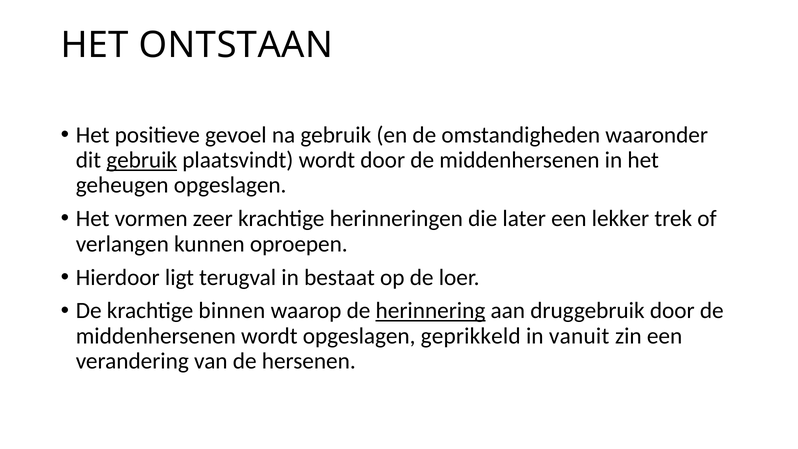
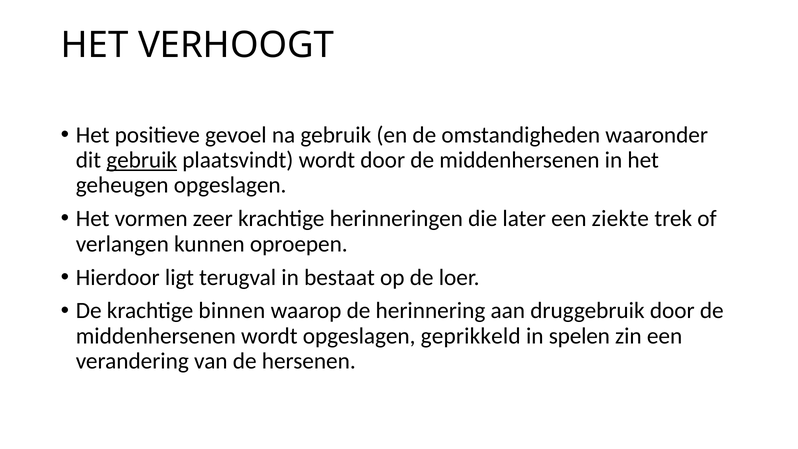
ONTSTAAN: ONTSTAAN -> VERHOOGT (236, 45)
lekker: lekker -> ziekte (620, 219)
herinnering underline: present -> none (430, 311)
vanuit: vanuit -> spelen (579, 336)
